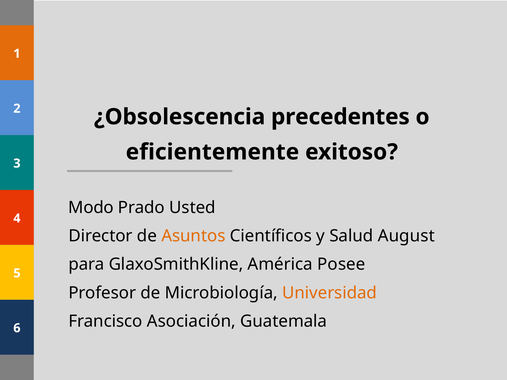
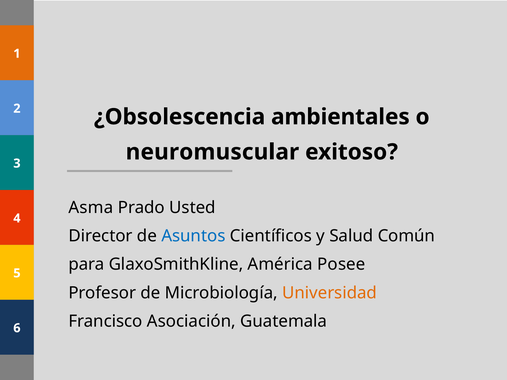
precedentes: precedentes -> ambientales (340, 117)
eficientemente: eficientemente -> neuromuscular (212, 152)
Modo: Modo -> Asma (91, 208)
Asuntos colour: orange -> blue (193, 236)
August: August -> Común (406, 236)
